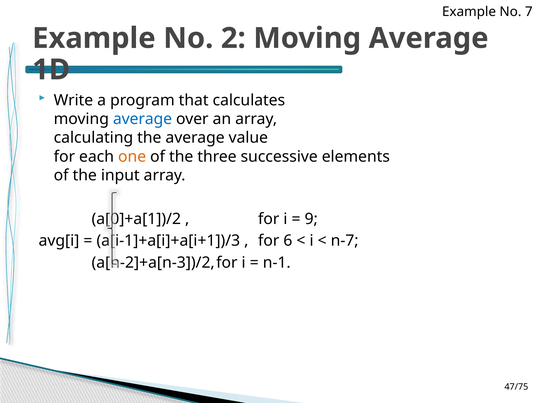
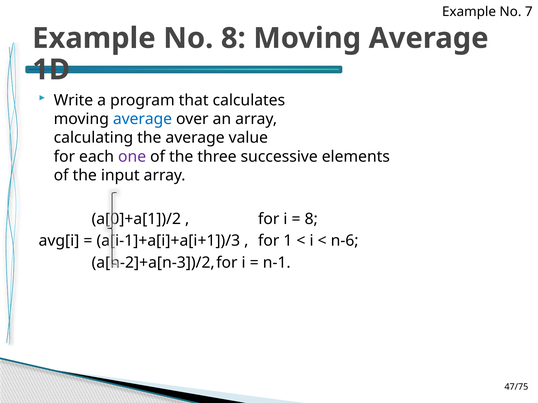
No 2: 2 -> 8 (233, 38)
one colour: orange -> purple (132, 157)
9: 9 -> 8 (311, 219)
6: 6 -> 1 (288, 241)
n-7: n-7 -> n-6 (345, 241)
